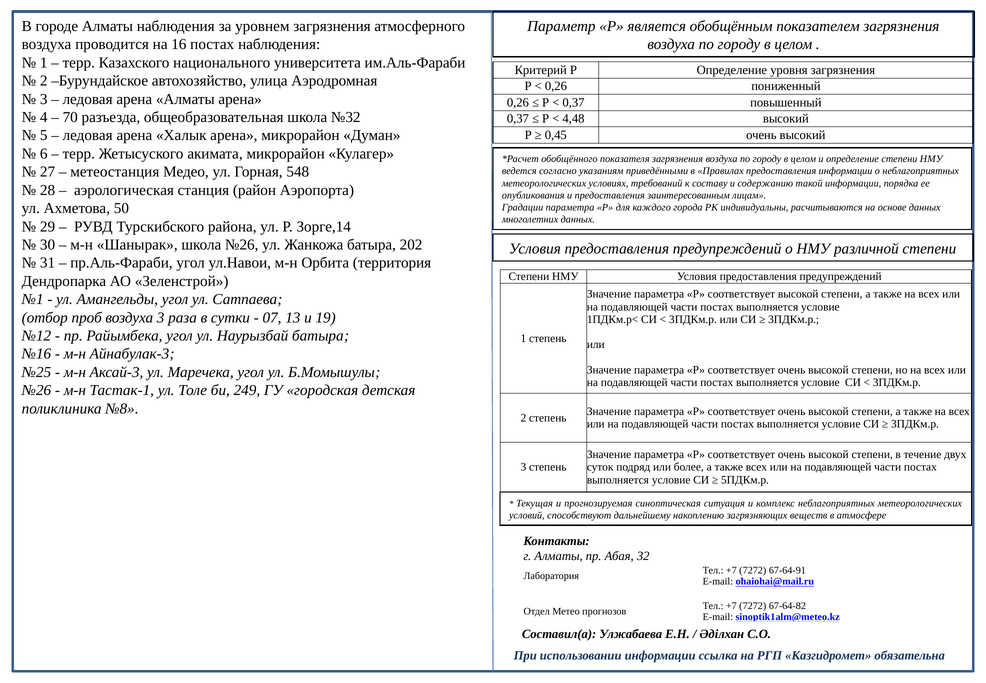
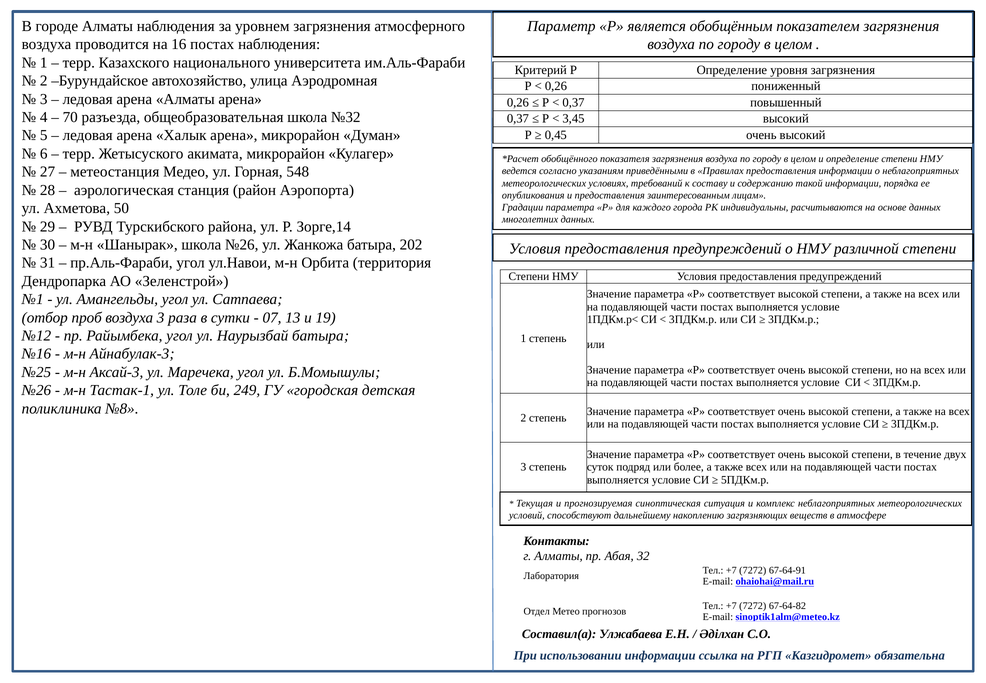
4,48: 4,48 -> 3,45 (573, 119)
